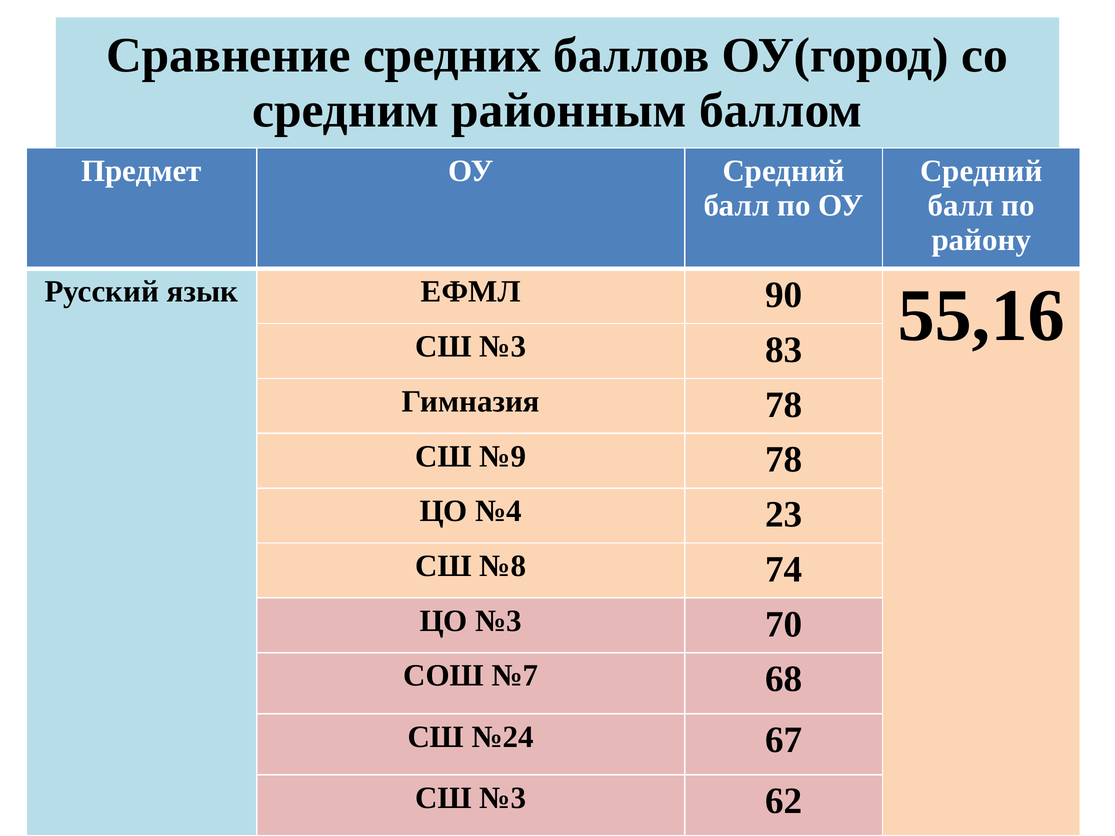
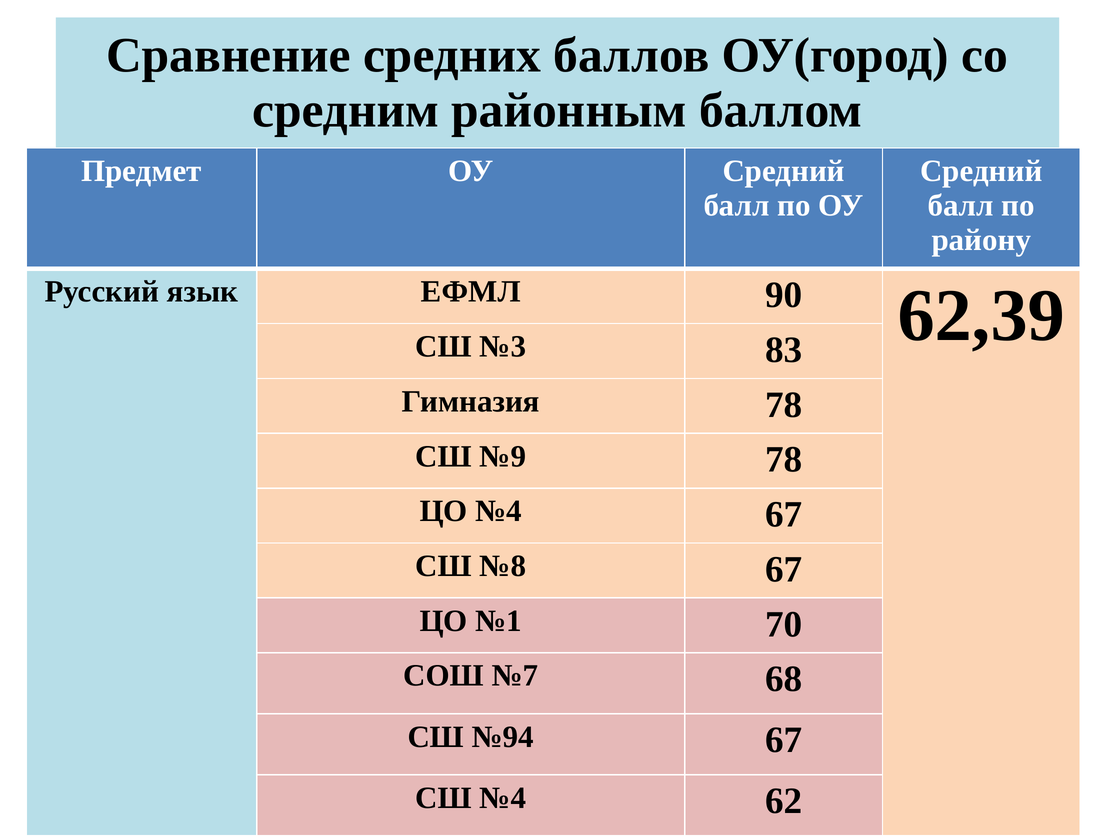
55,16: 55,16 -> 62,39 (981, 316)
№4 23: 23 -> 67 (784, 515)
№8 74: 74 -> 67 (784, 570)
ЦО №3: №3 -> №1 (499, 621)
№24: №24 -> №94 (503, 737)
№3: №3 -> №4 (503, 798)
